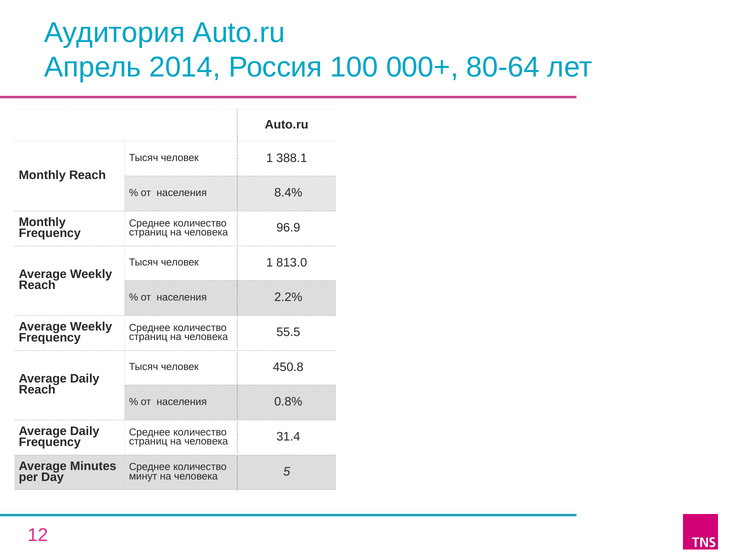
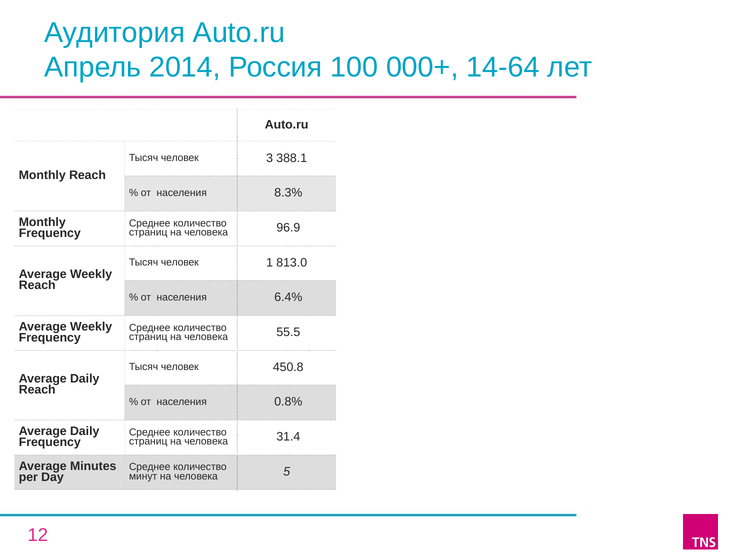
80-64: 80-64 -> 14-64 (503, 67)
1: 1 -> 3 (270, 158)
8.4%: 8.4% -> 8.3% (288, 193)
2.2%: 2.2% -> 6.4% (288, 297)
